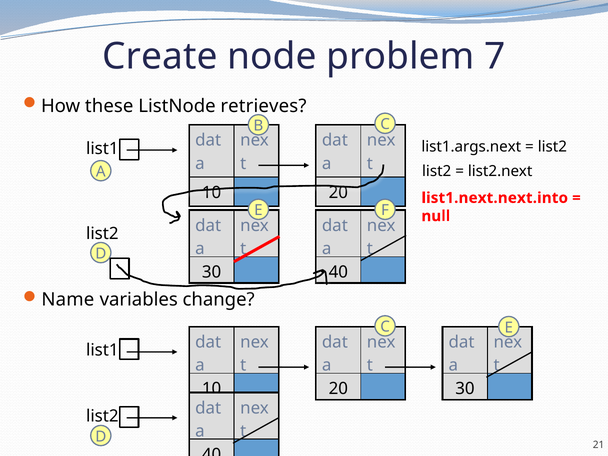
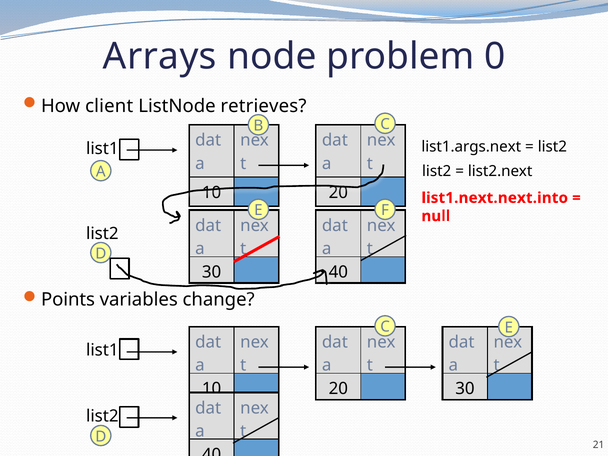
Create: Create -> Arrays (160, 56)
7: 7 -> 0 (495, 56)
these: these -> client (109, 106)
Name: Name -> Points (68, 300)
